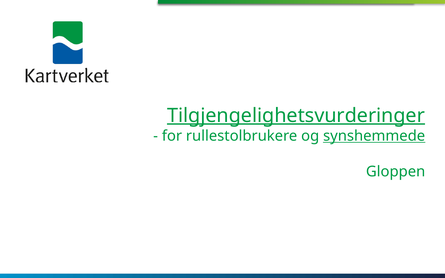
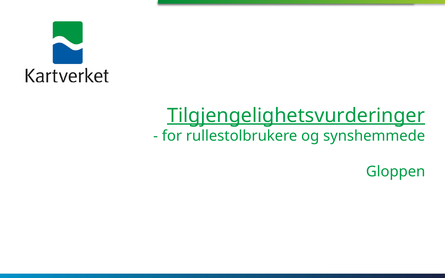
synshemmede underline: present -> none (374, 136)
